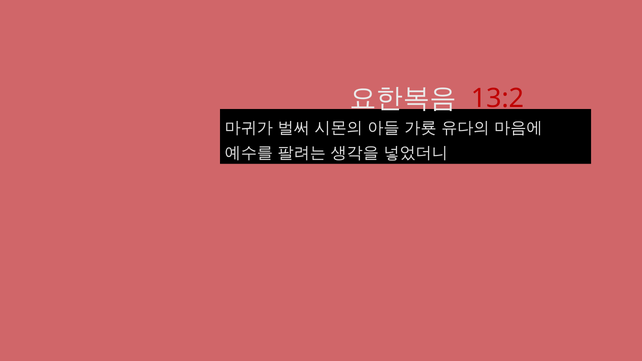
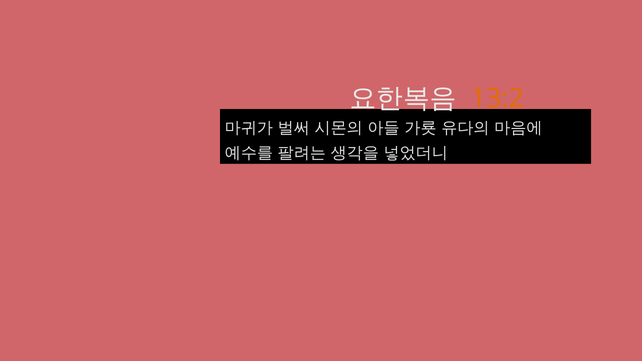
13:2 colour: red -> orange (497, 98)
